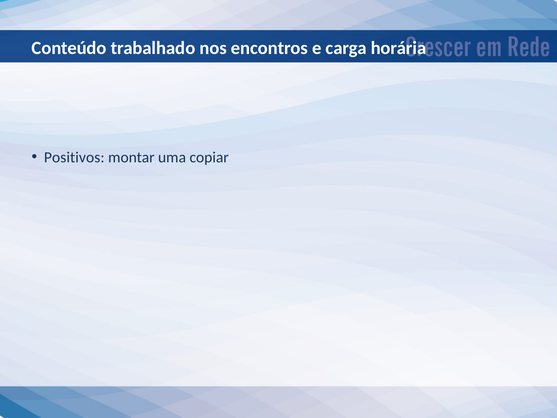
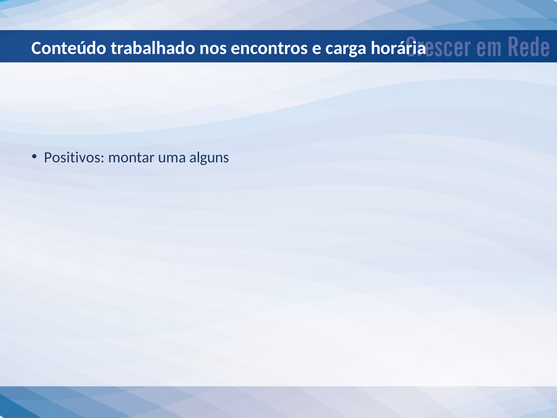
copiar: copiar -> alguns (209, 157)
